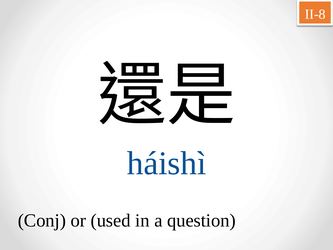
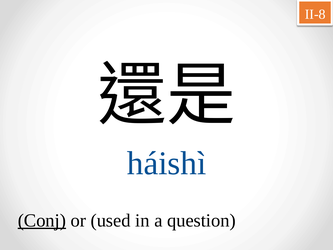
Conj underline: none -> present (42, 220)
